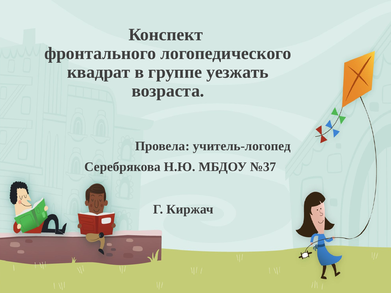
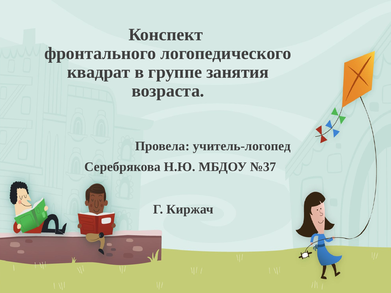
уезжать: уезжать -> занятия (238, 72)
